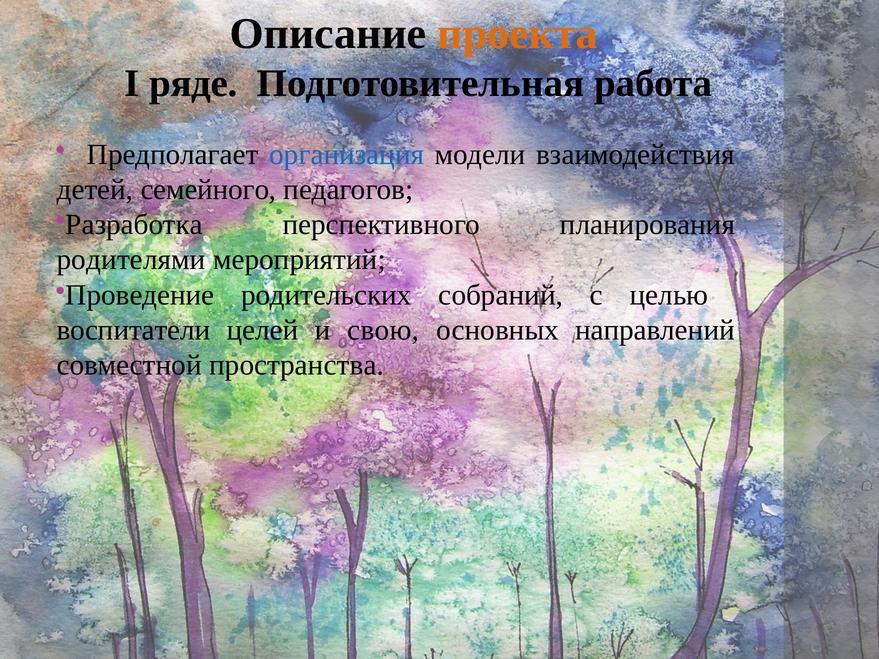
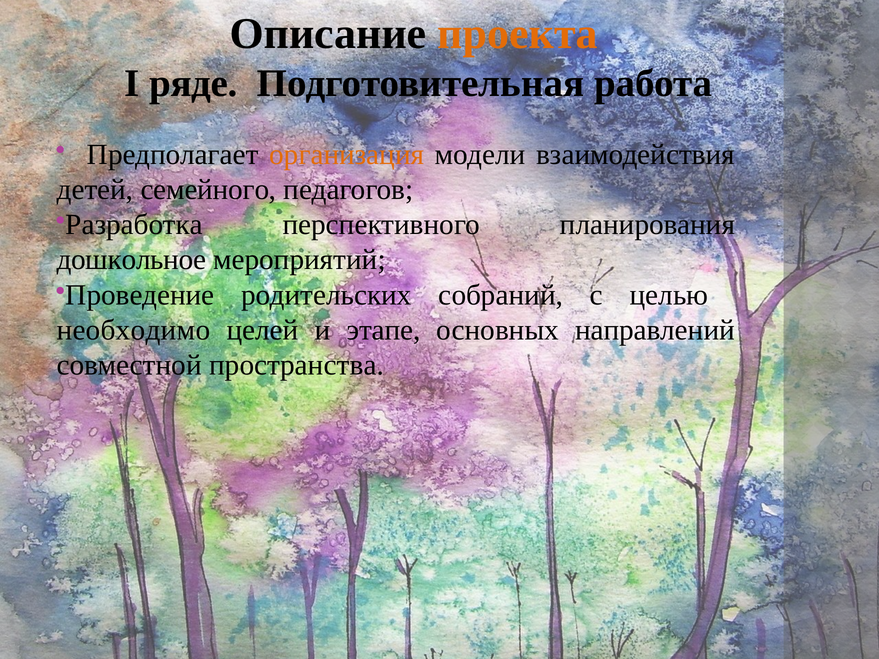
организация colour: blue -> orange (347, 154)
родителями: родителями -> дошкольное (131, 260)
воспитатели: воспитатели -> необходимо (133, 330)
свою: свою -> этапе (384, 330)
